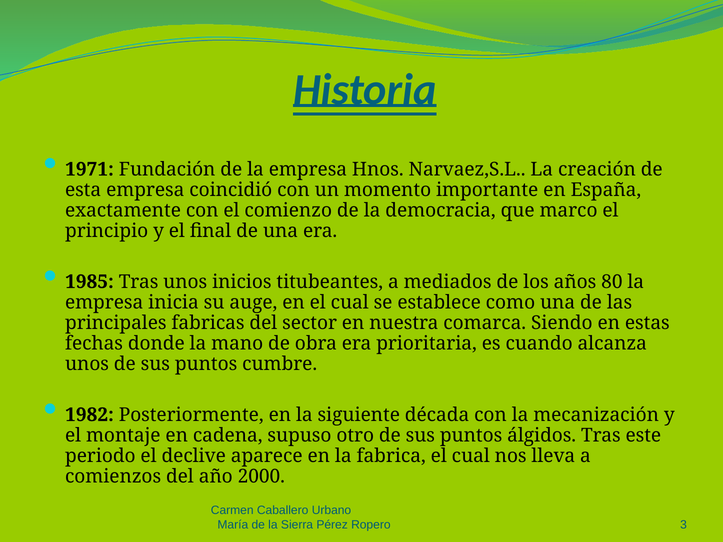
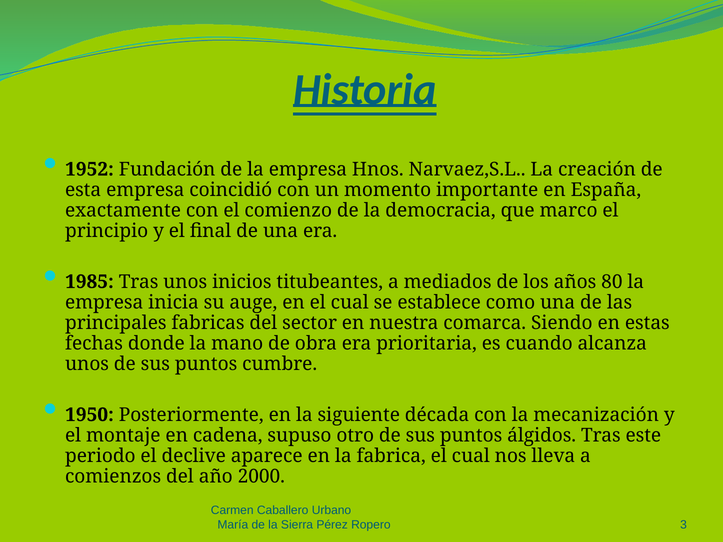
1971: 1971 -> 1952 (89, 169)
1982: 1982 -> 1950 (89, 415)
